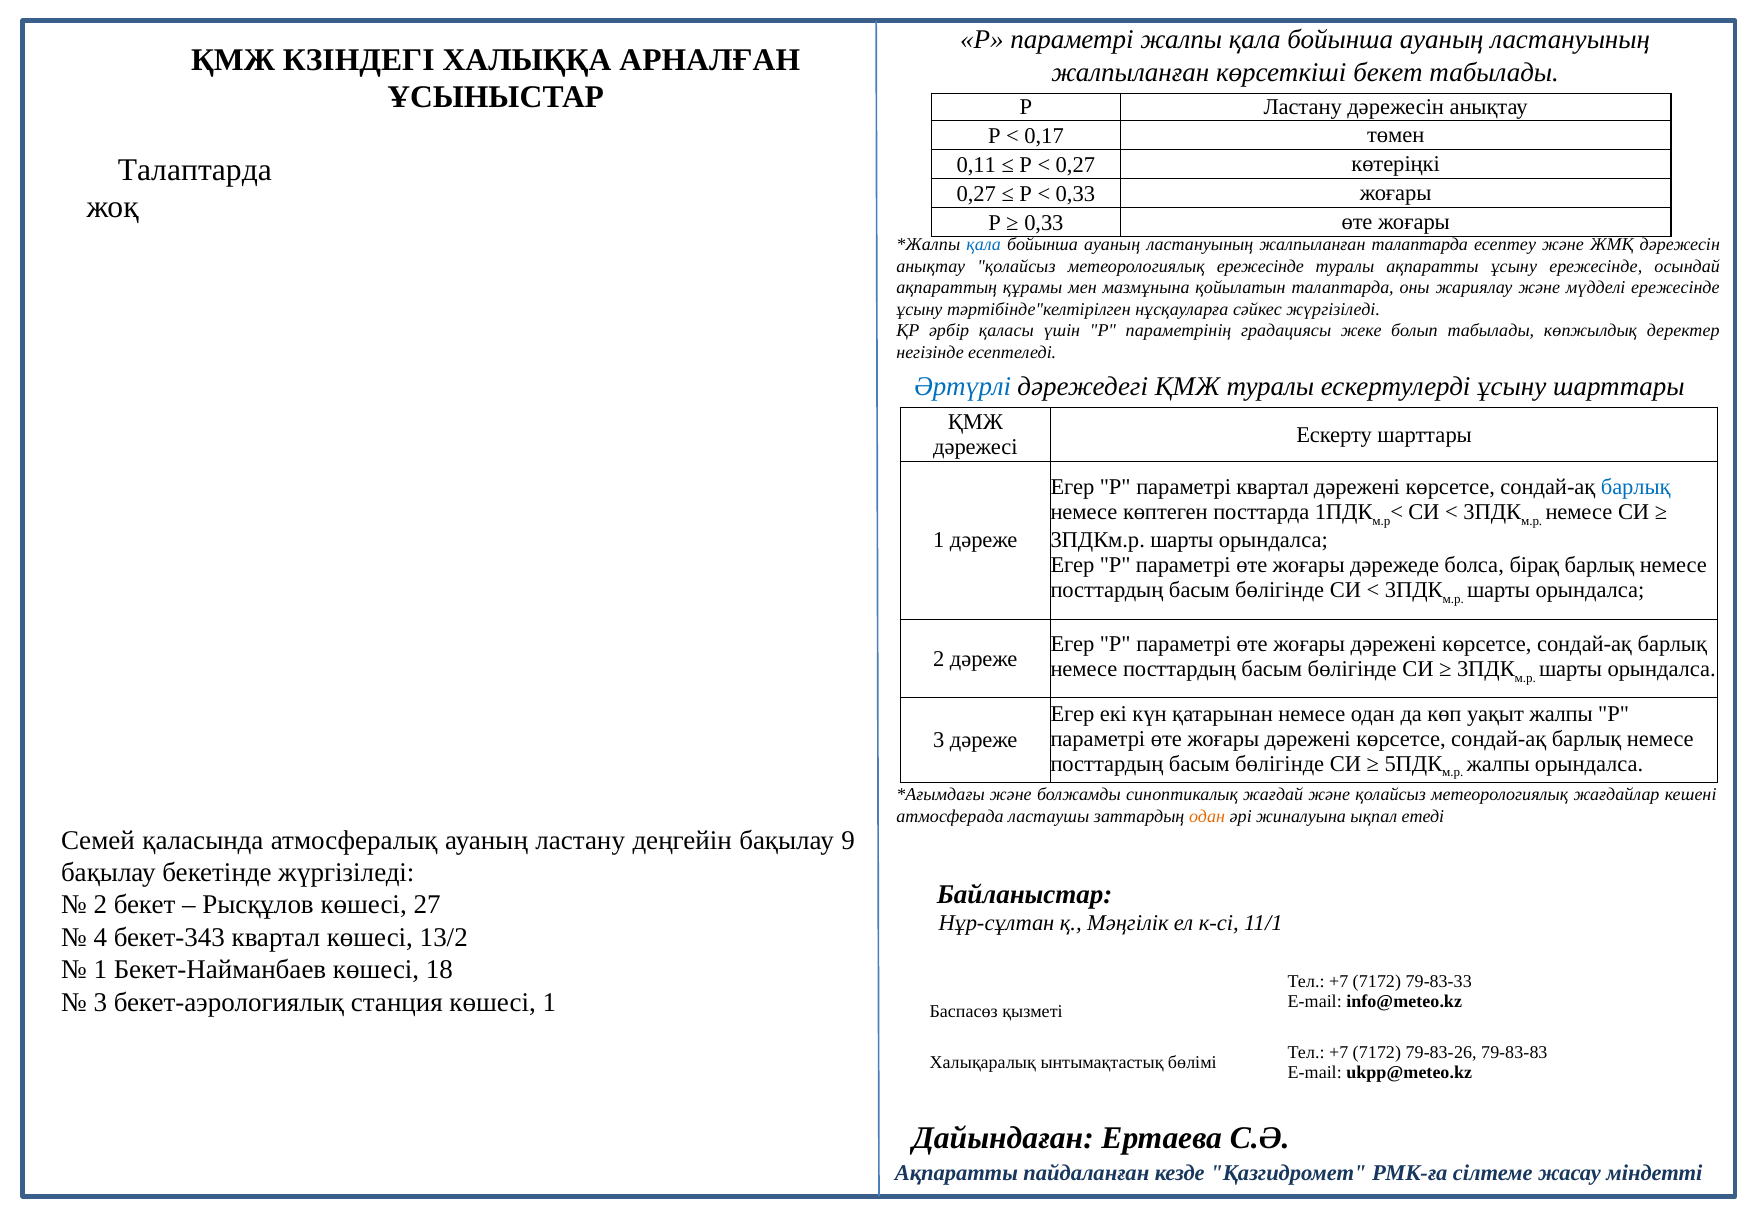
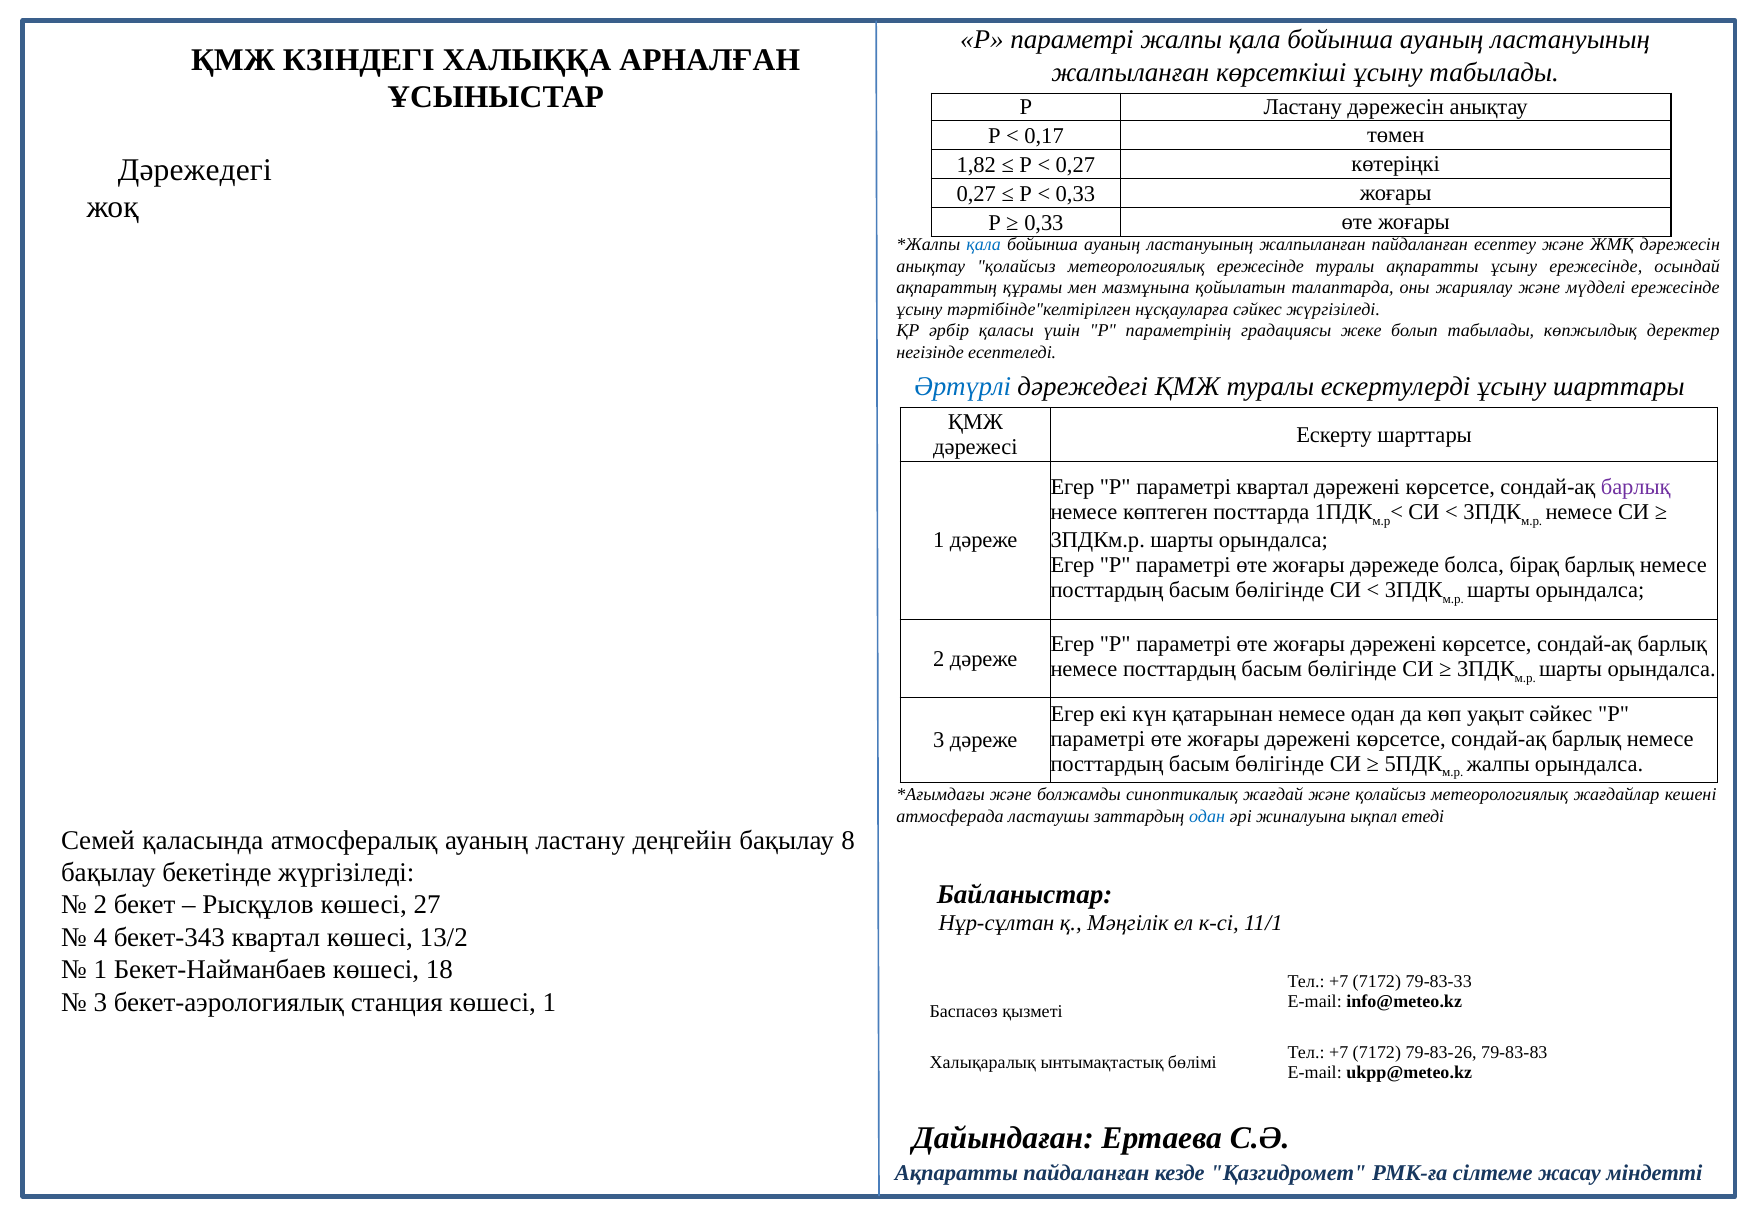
көрсеткіші бекет: бекет -> ұсыну (1388, 72)
0,11: 0,11 -> 1,82 (976, 165)
Талаптарда: Талаптарда -> Дәрежедегі (195, 170)
жалпыланған талаптарда: талаптарда -> пайдаланған (1420, 245)
барлық colour: blue -> purple (1636, 487)
уақыт жалпы: жалпы -> сәйкес (1561, 714)
одан colour: orange -> blue (1207, 816)
9: 9 -> 8 (848, 840)
